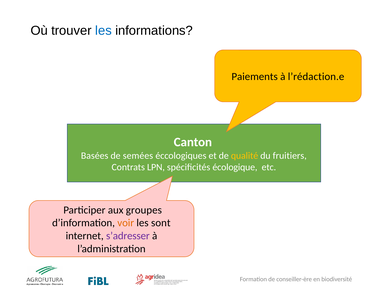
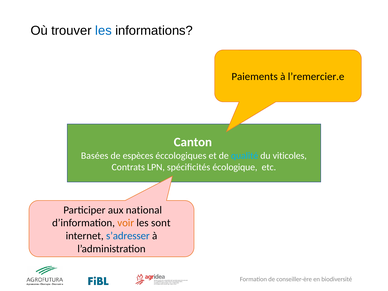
l’rédaction.e: l’rédaction.e -> l’remercier.e (316, 77)
semées: semées -> espèces (138, 156)
qualité colour: yellow -> light blue (245, 156)
fruitiers: fruitiers -> viticoles (290, 156)
groupes: groupes -> national (144, 210)
s’adresser colour: purple -> blue (128, 236)
